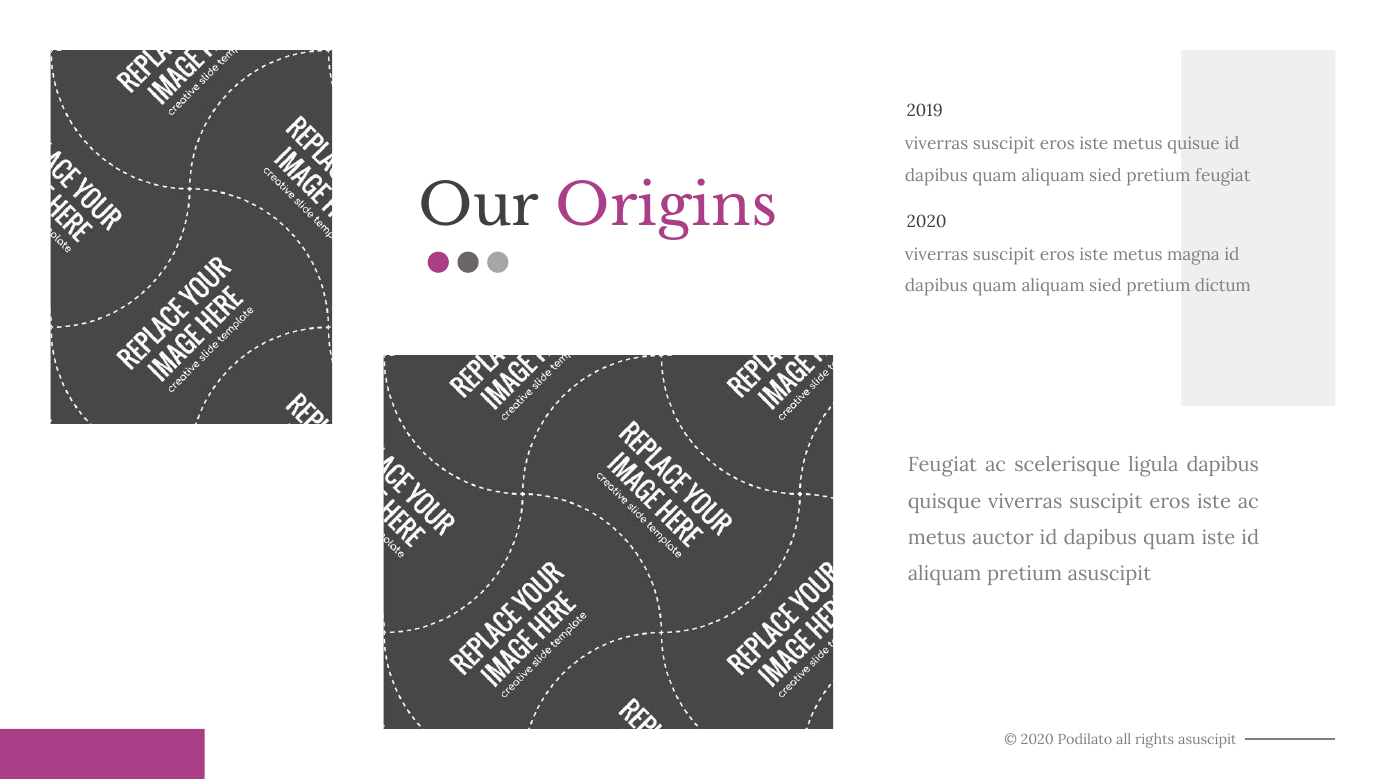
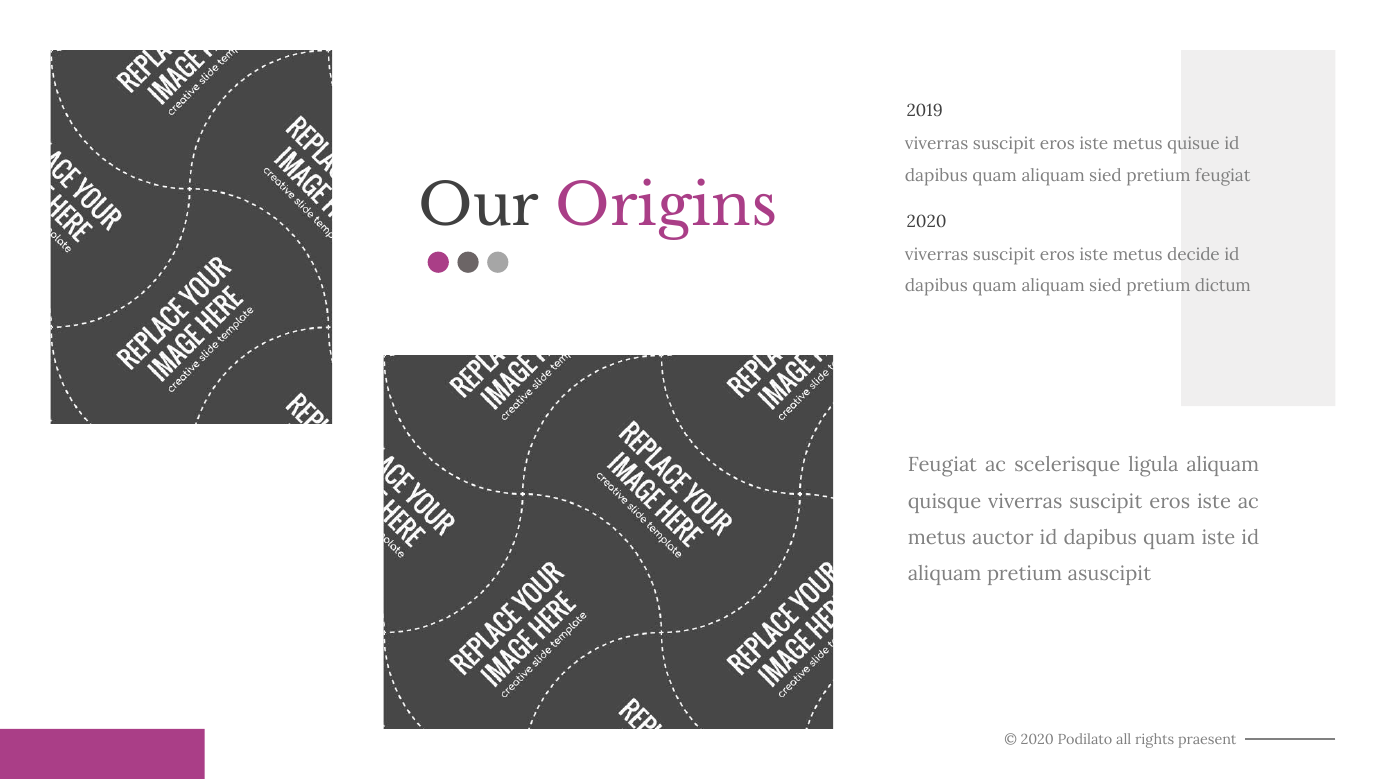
magna: magna -> decide (1193, 255)
dapibus: dapibus -> aliquam (1223, 465)
asuscipit: asuscipit -> praesent (1207, 740)
